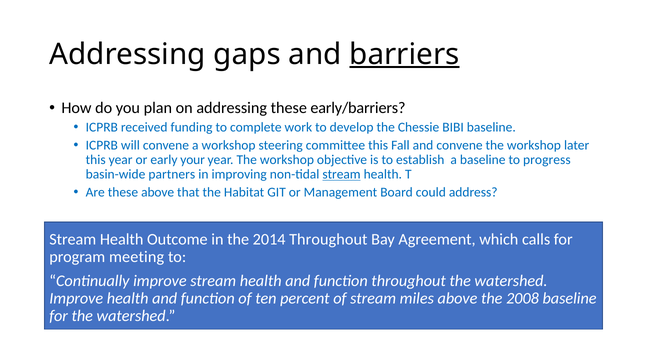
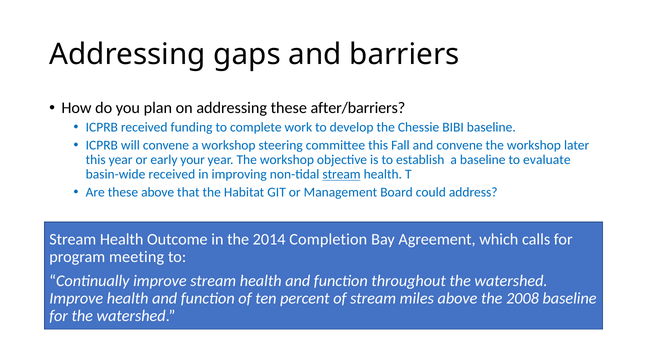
barriers underline: present -> none (404, 54)
early/barriers: early/barriers -> after/barriers (358, 108)
progress: progress -> evaluate (547, 160)
basin-wide partners: partners -> received (172, 174)
2014 Throughout: Throughout -> Completion (328, 239)
